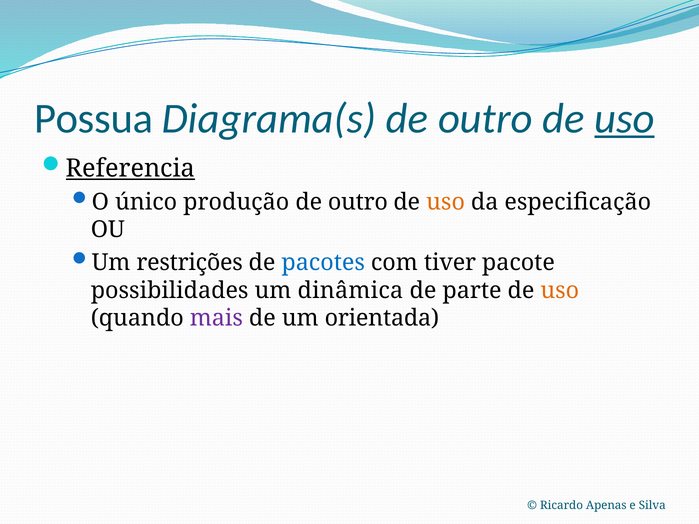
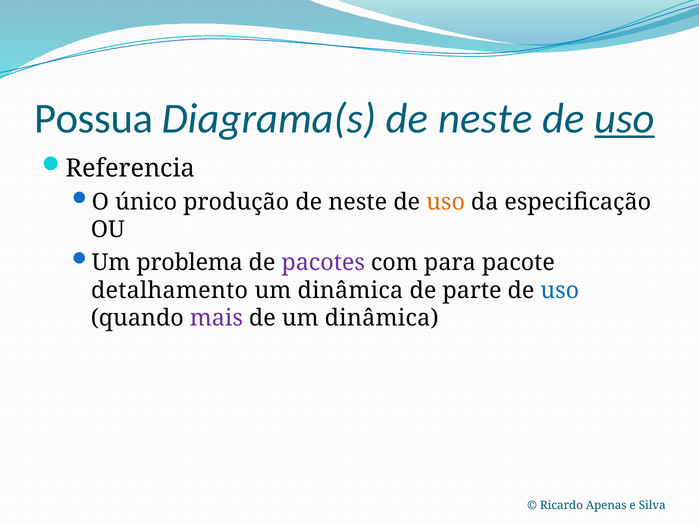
Diagrama(s de outro: outro -> neste (485, 119)
Referencia underline: present -> none (130, 168)
outro: outro -> neste (358, 202)
restrições: restrições -> problema (190, 262)
pacotes colour: blue -> purple (323, 262)
tiver: tiver -> para (450, 262)
possibilidades: possibilidades -> detalhamento (170, 290)
uso colour: orange -> blue (560, 290)
de um orientada: orientada -> dinâmica (382, 318)
